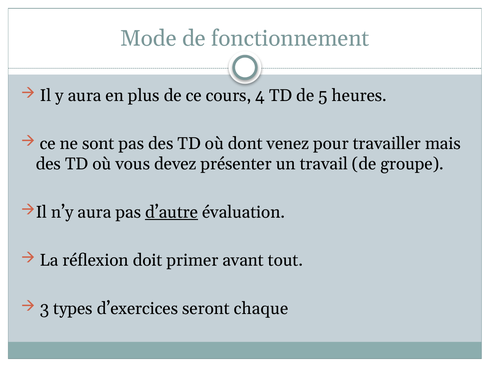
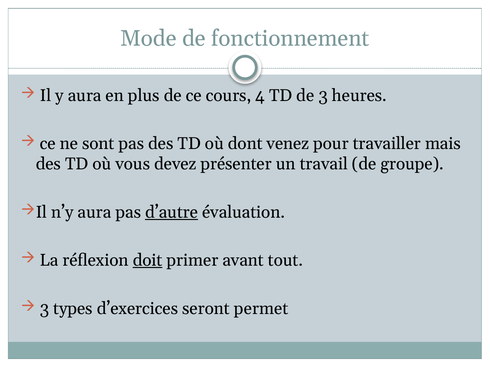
de 5: 5 -> 3 (323, 96)
doit underline: none -> present (148, 261)
chaque: chaque -> permet (261, 309)
